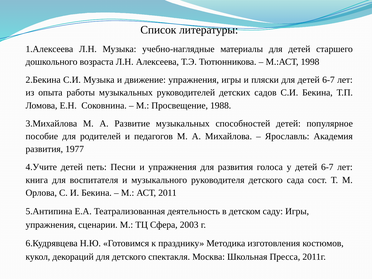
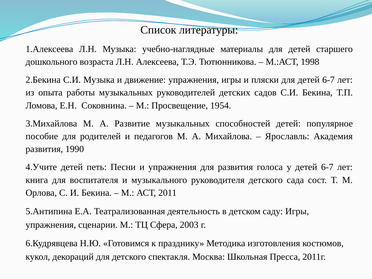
1988: 1988 -> 1954 (221, 105)
1977: 1977 -> 1990 (75, 149)
